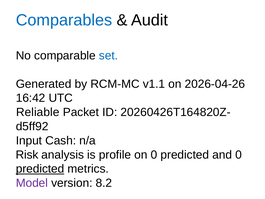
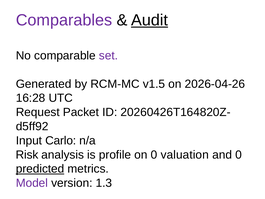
Comparables colour: blue -> purple (64, 20)
Audit underline: none -> present (150, 20)
set colour: blue -> purple (108, 56)
v1.1: v1.1 -> v1.5 (154, 84)
16:42: 16:42 -> 16:28 (31, 98)
Reliable: Reliable -> Request (38, 112)
Cash: Cash -> Carlo (61, 140)
on 0 predicted: predicted -> valuation (185, 155)
8.2: 8.2 -> 1.3 (104, 183)
